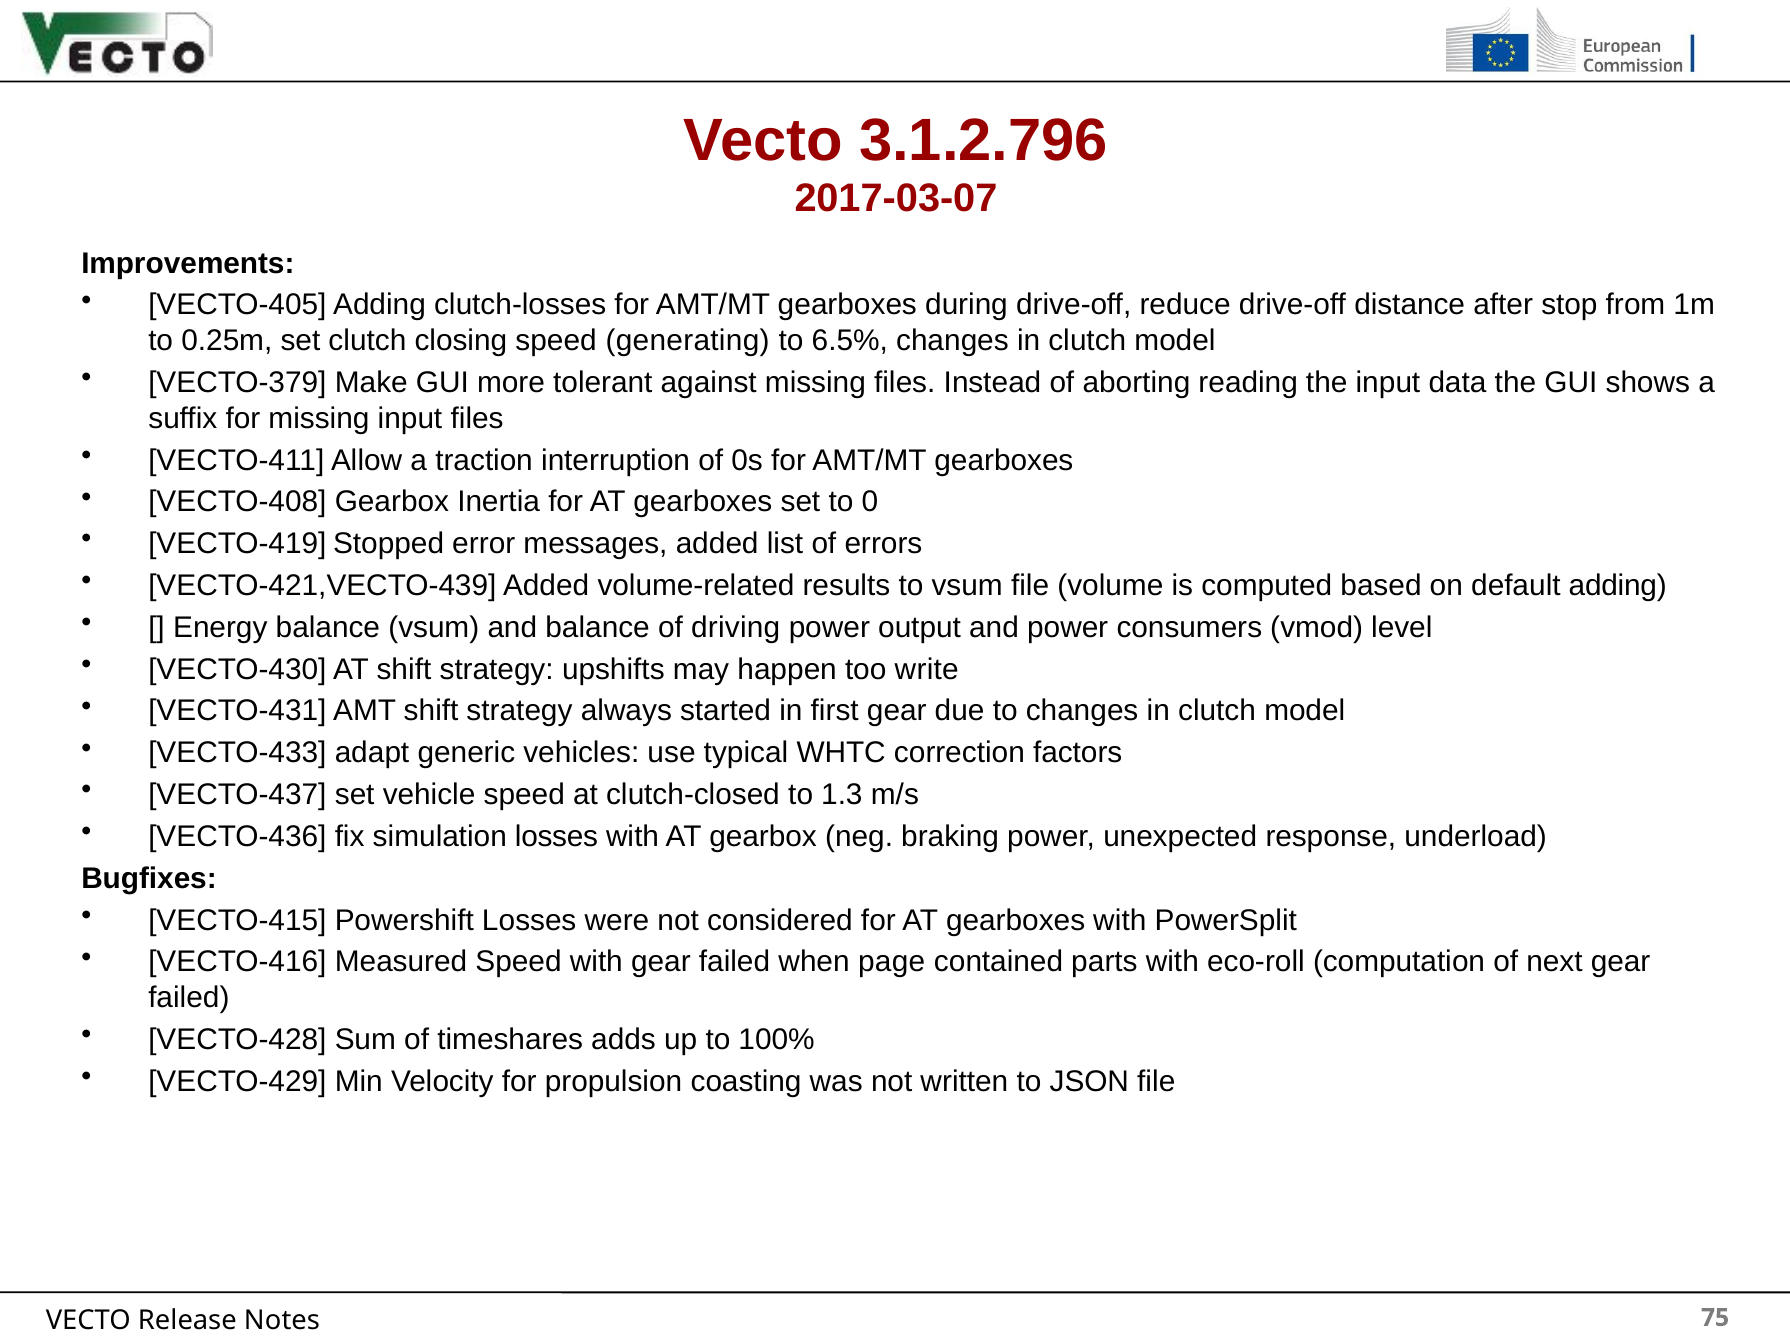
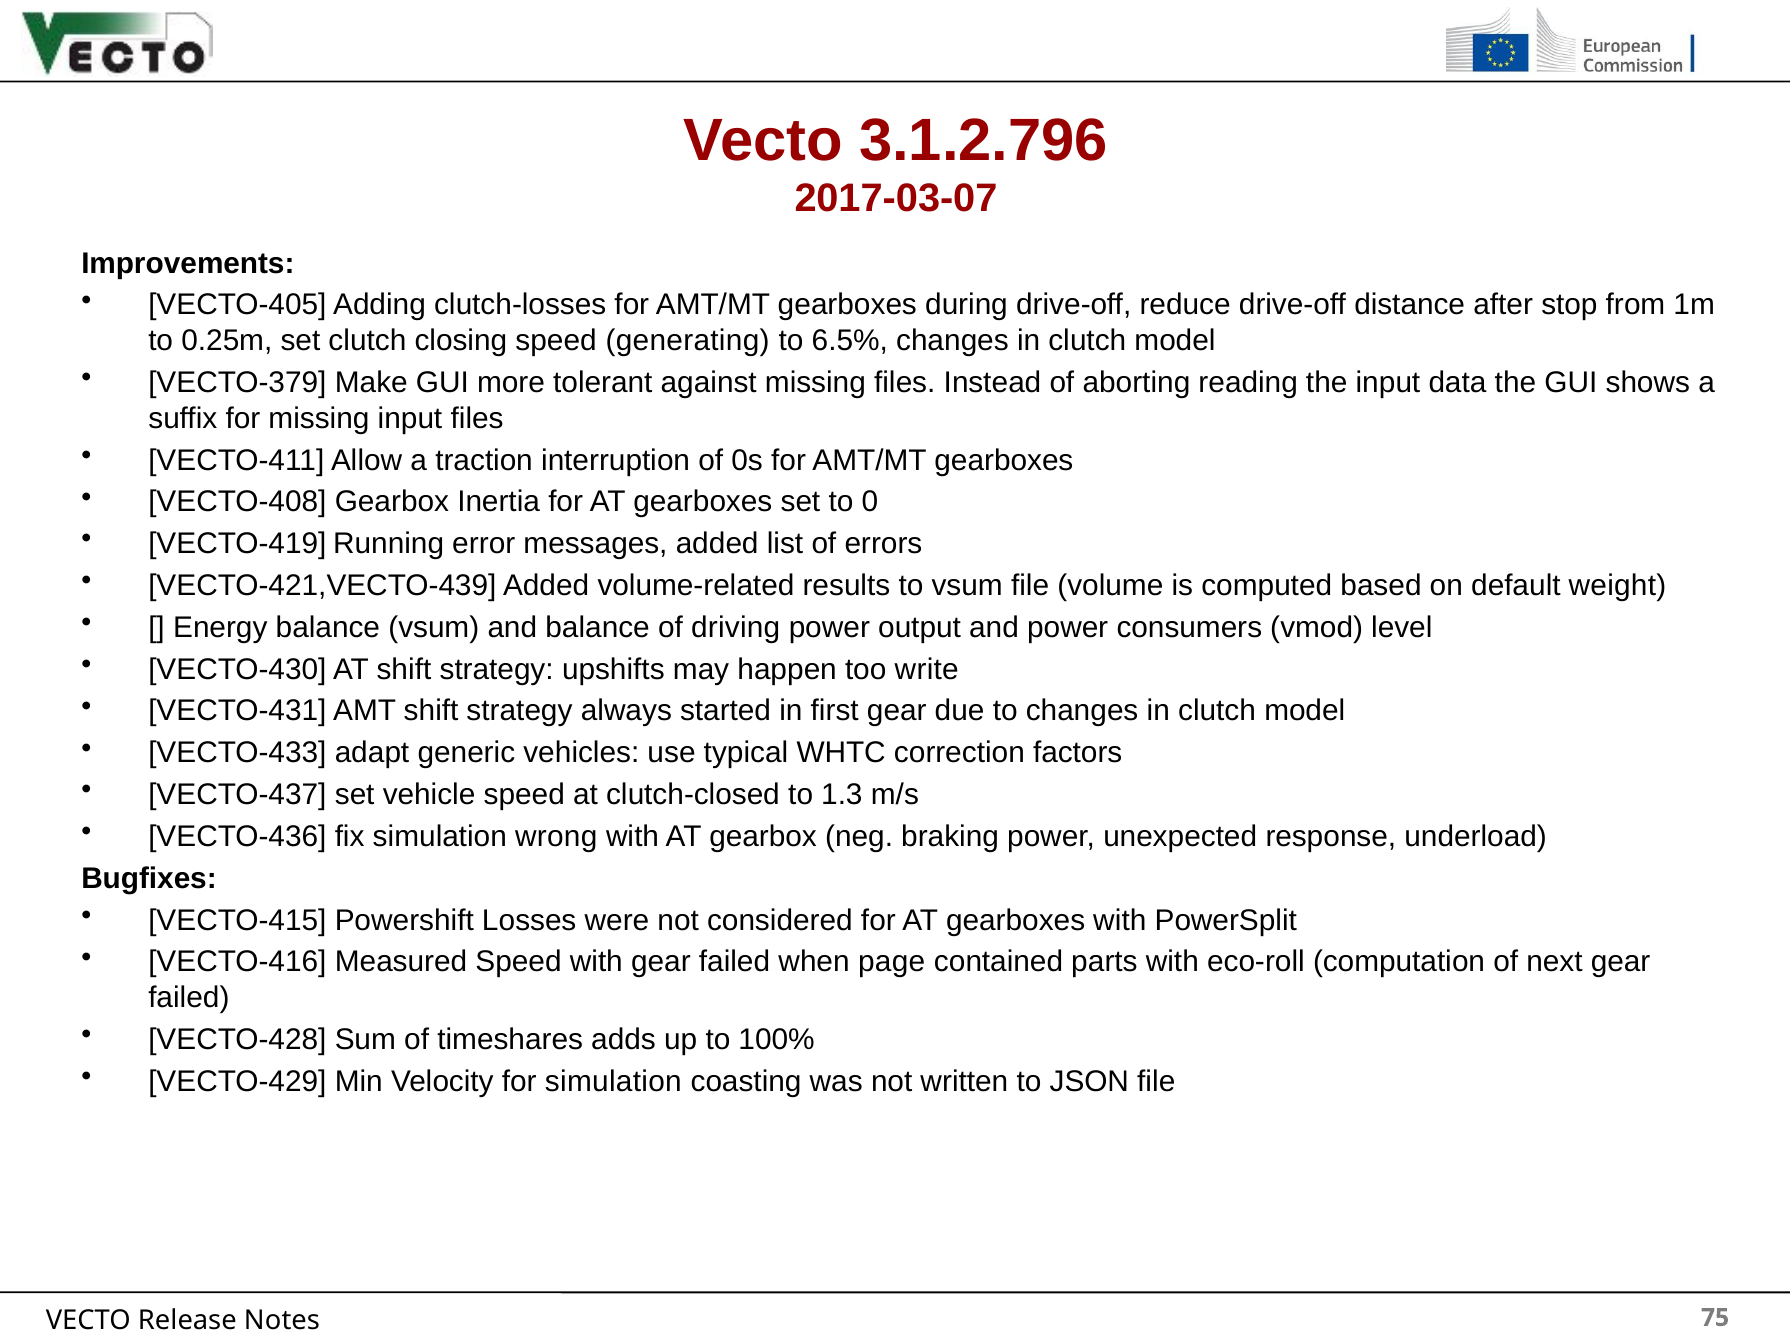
Stopped: Stopped -> Running (389, 544)
default adding: adding -> weight (1617, 586)
simulation losses: losses -> wrong (556, 836)
for propulsion: propulsion -> simulation (613, 1081)
